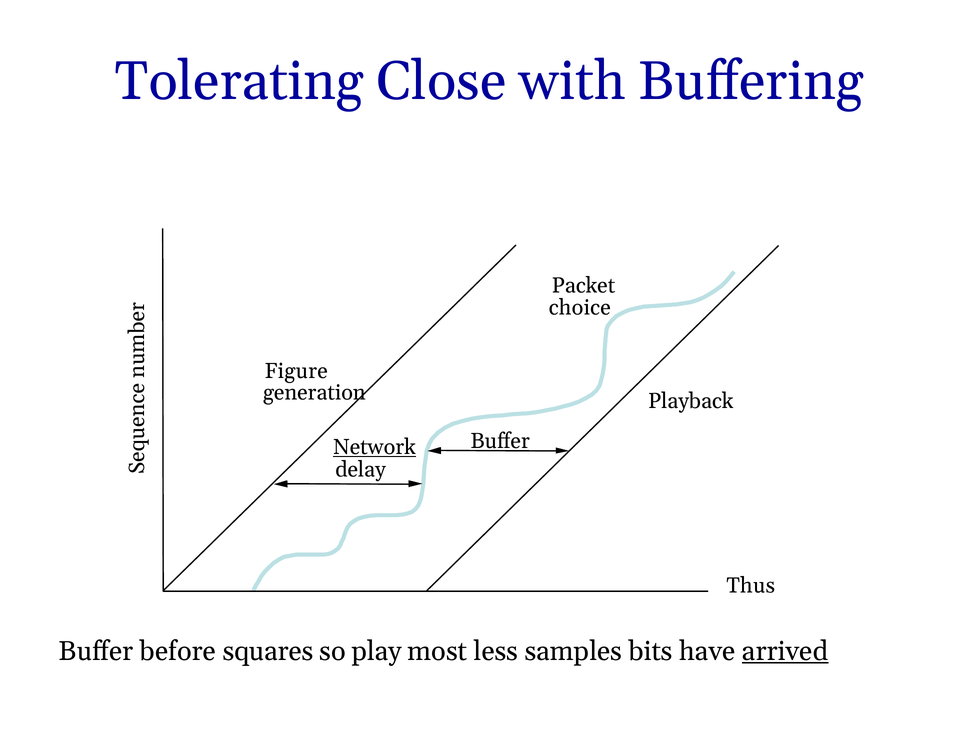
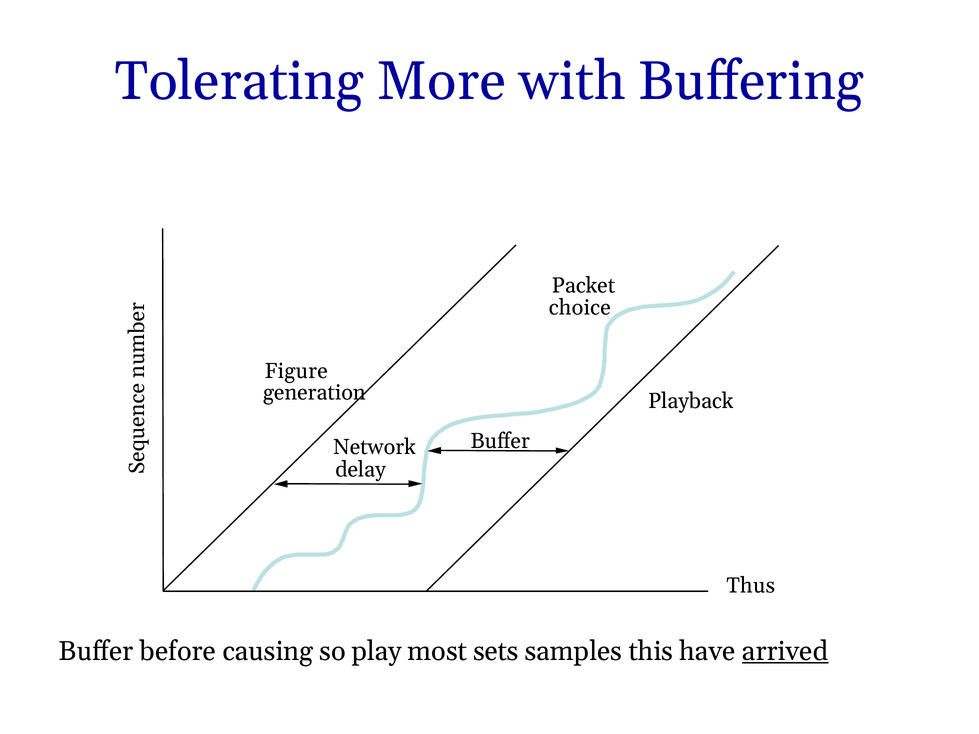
Close: Close -> More (441, 82)
Network underline: present -> none (374, 447)
squares: squares -> causing (268, 651)
less: less -> sets (496, 651)
bits: bits -> this (651, 651)
